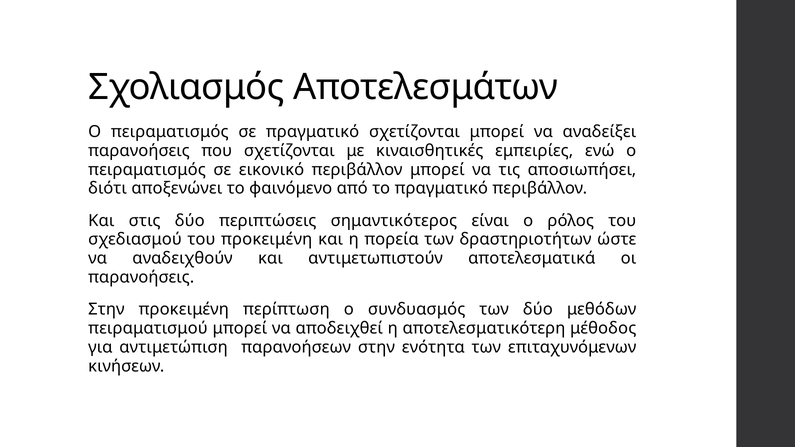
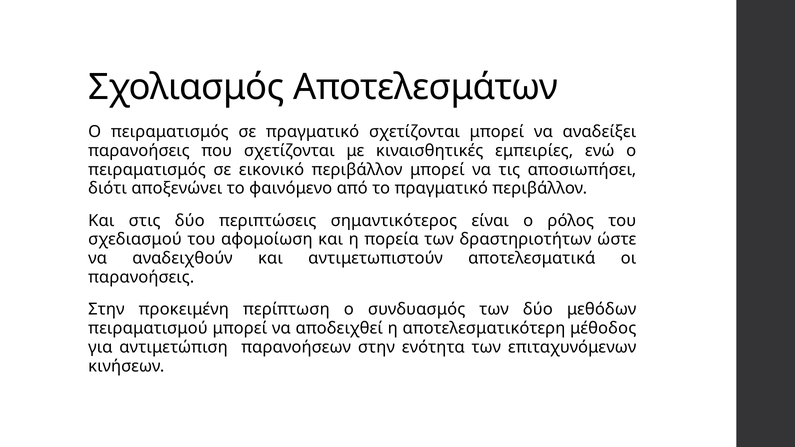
του προκειμένη: προκειμένη -> αφομοίωση (267, 240)
